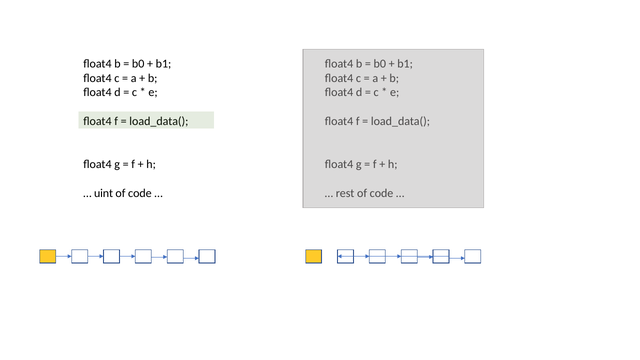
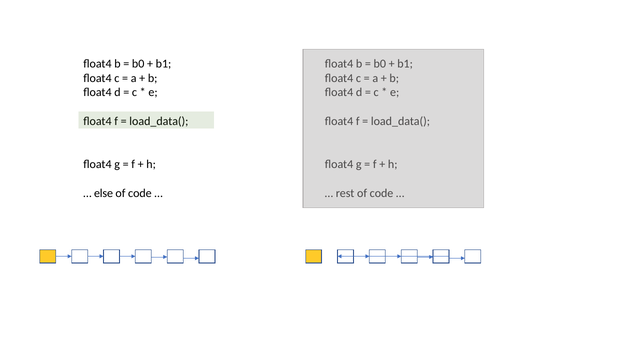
uint: uint -> else (104, 193)
